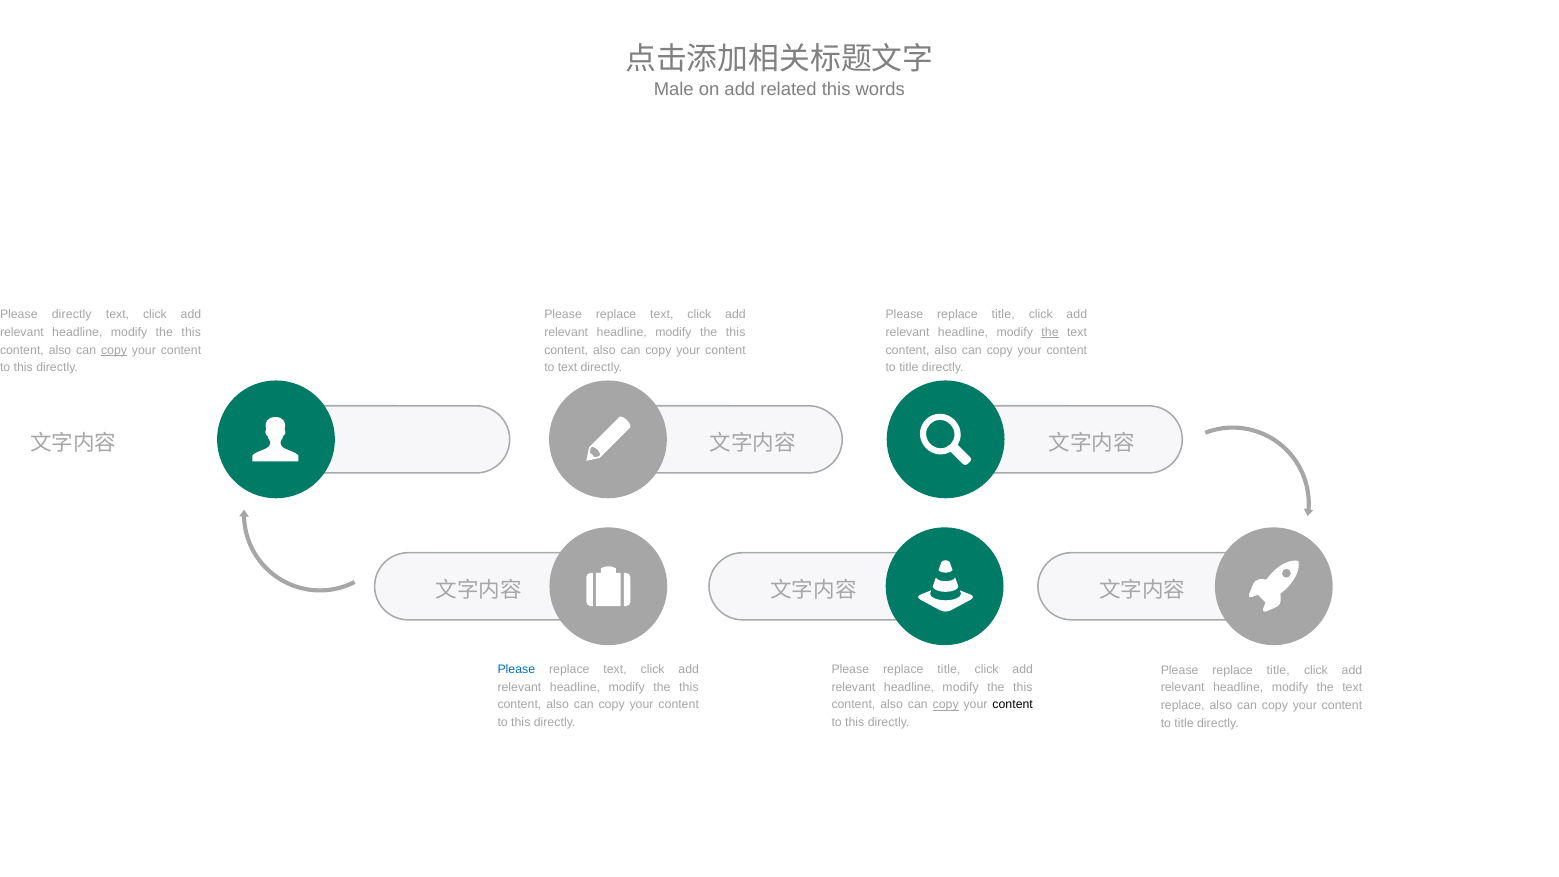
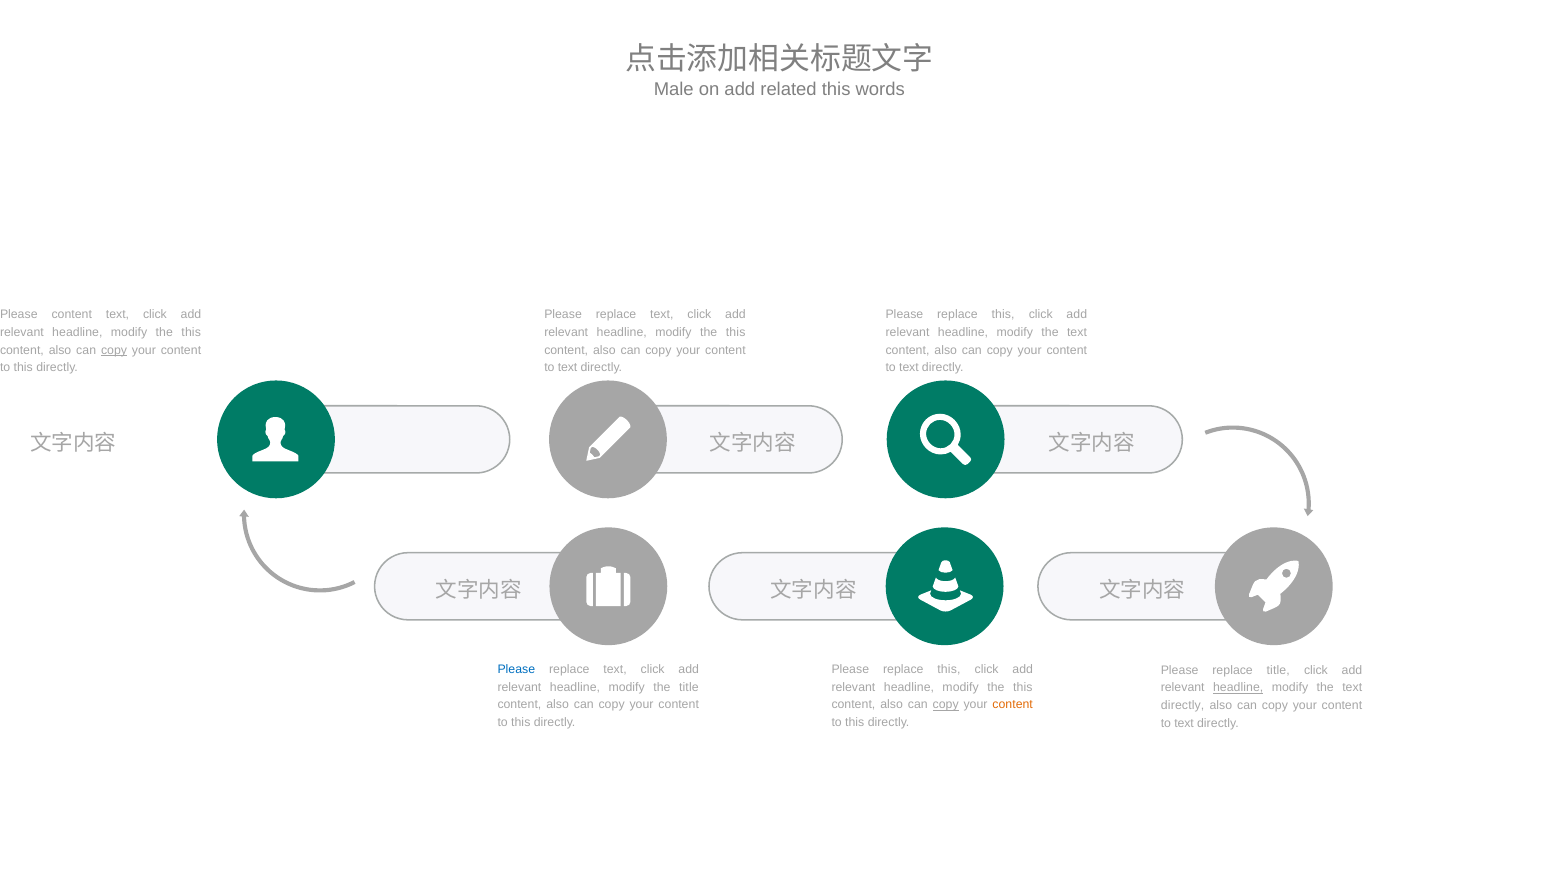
title: title -> this (1003, 315)
Please directly: directly -> content (72, 315)
the underline: present -> none (1050, 332)
title: title -> text (909, 368)
title: title -> this (949, 669)
this: this -> title (689, 687)
headline underline: none -> present (1238, 688)
content colour: black -> orange (1013, 705)
replace: replace -> directly (1183, 705)
title: title -> text (1184, 723)
